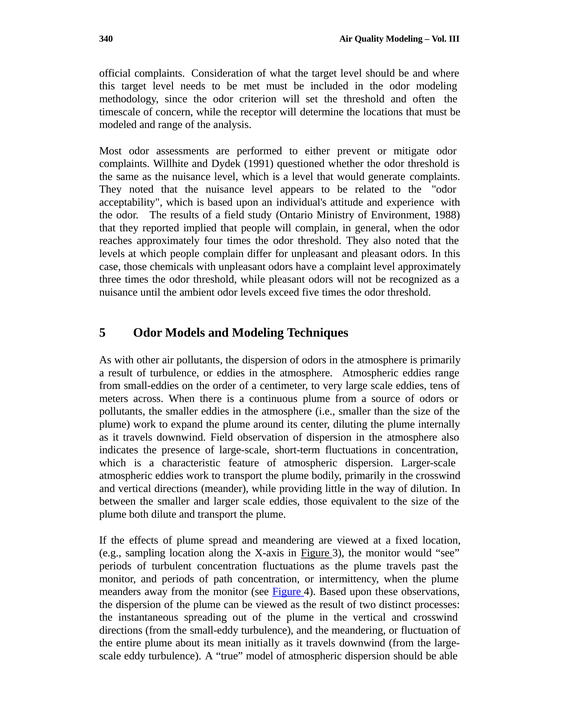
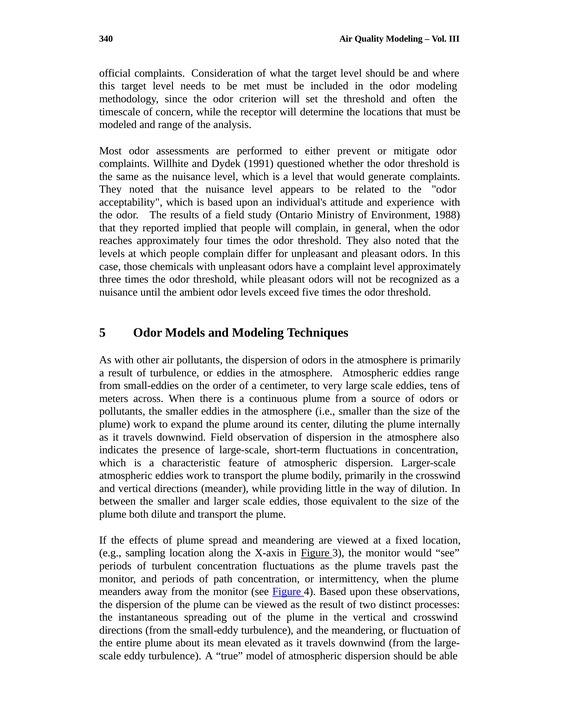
initially: initially -> elevated (262, 643)
